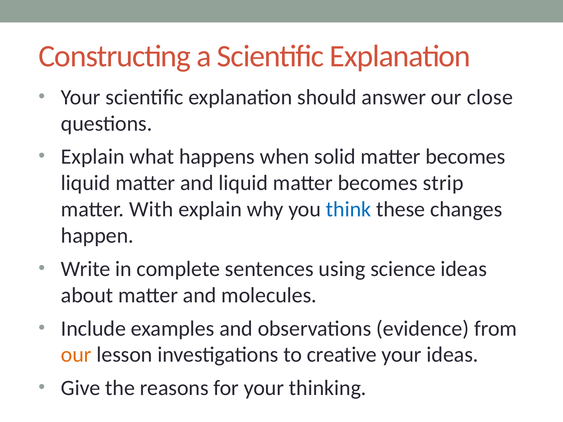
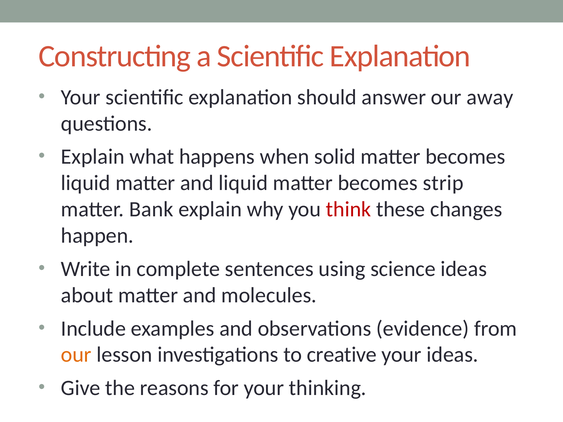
close: close -> away (490, 97)
With: With -> Bank (151, 209)
think colour: blue -> red (349, 209)
